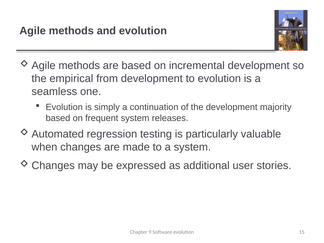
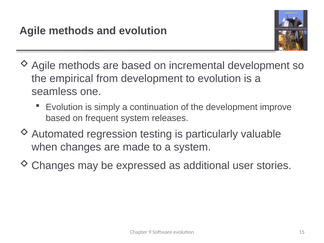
majority: majority -> improve (276, 107)
